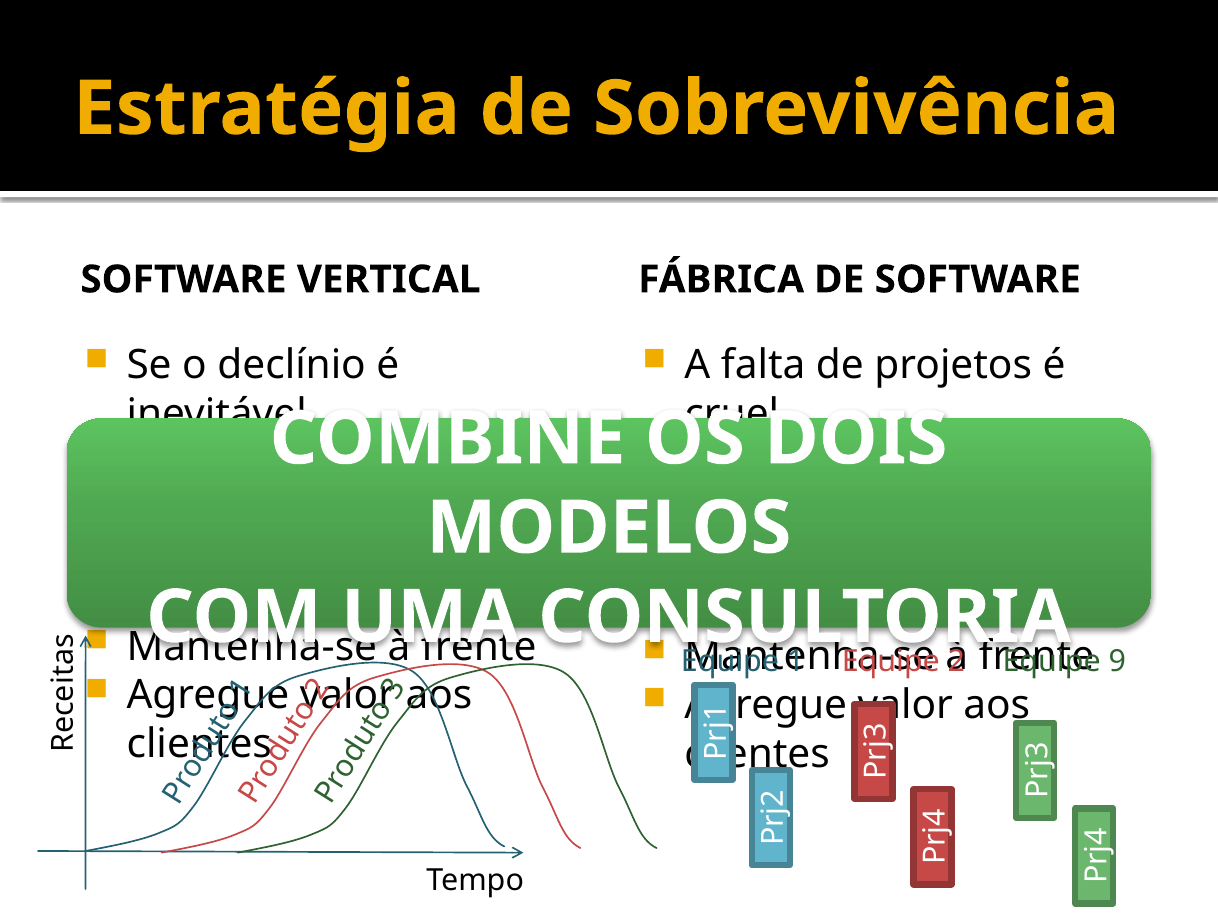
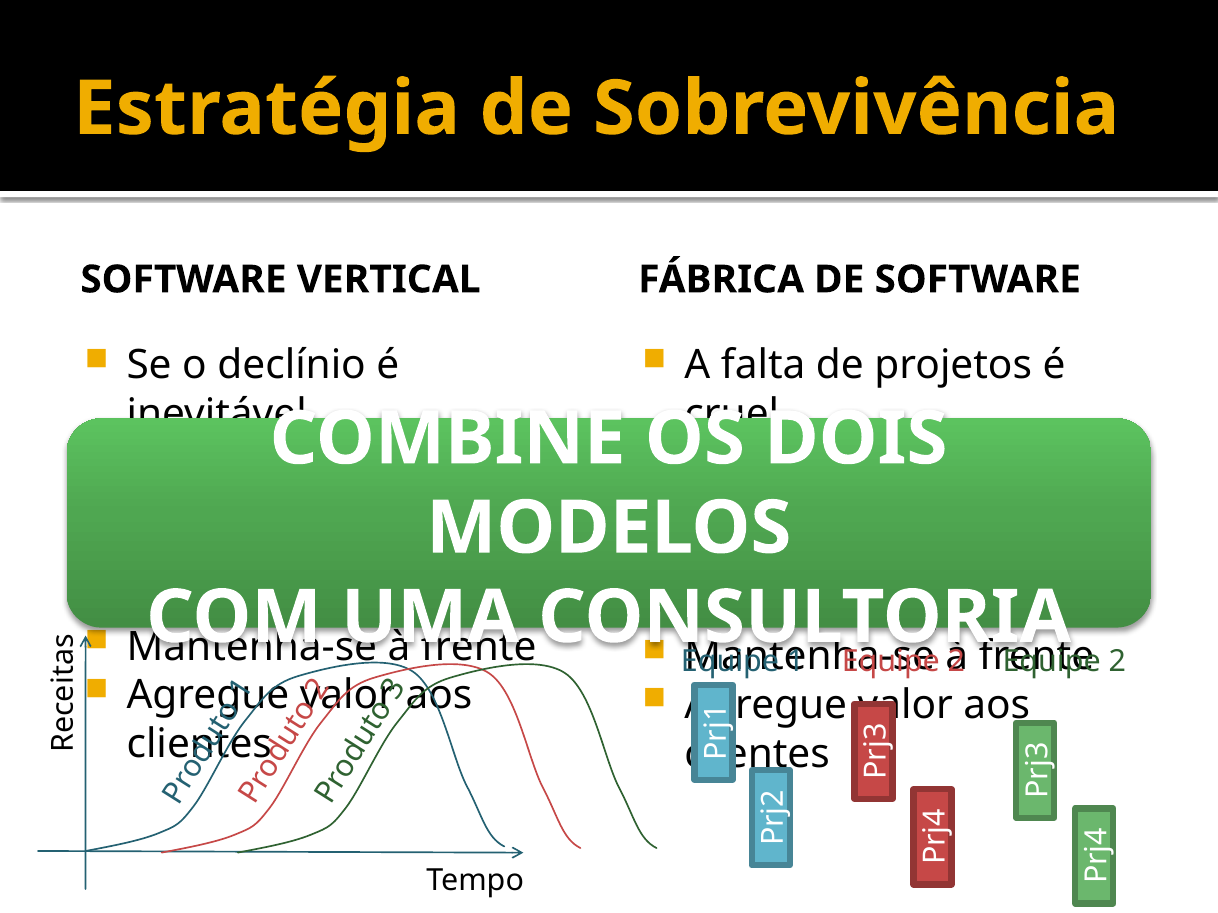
9: 9 -> 2 (1117, 662)
